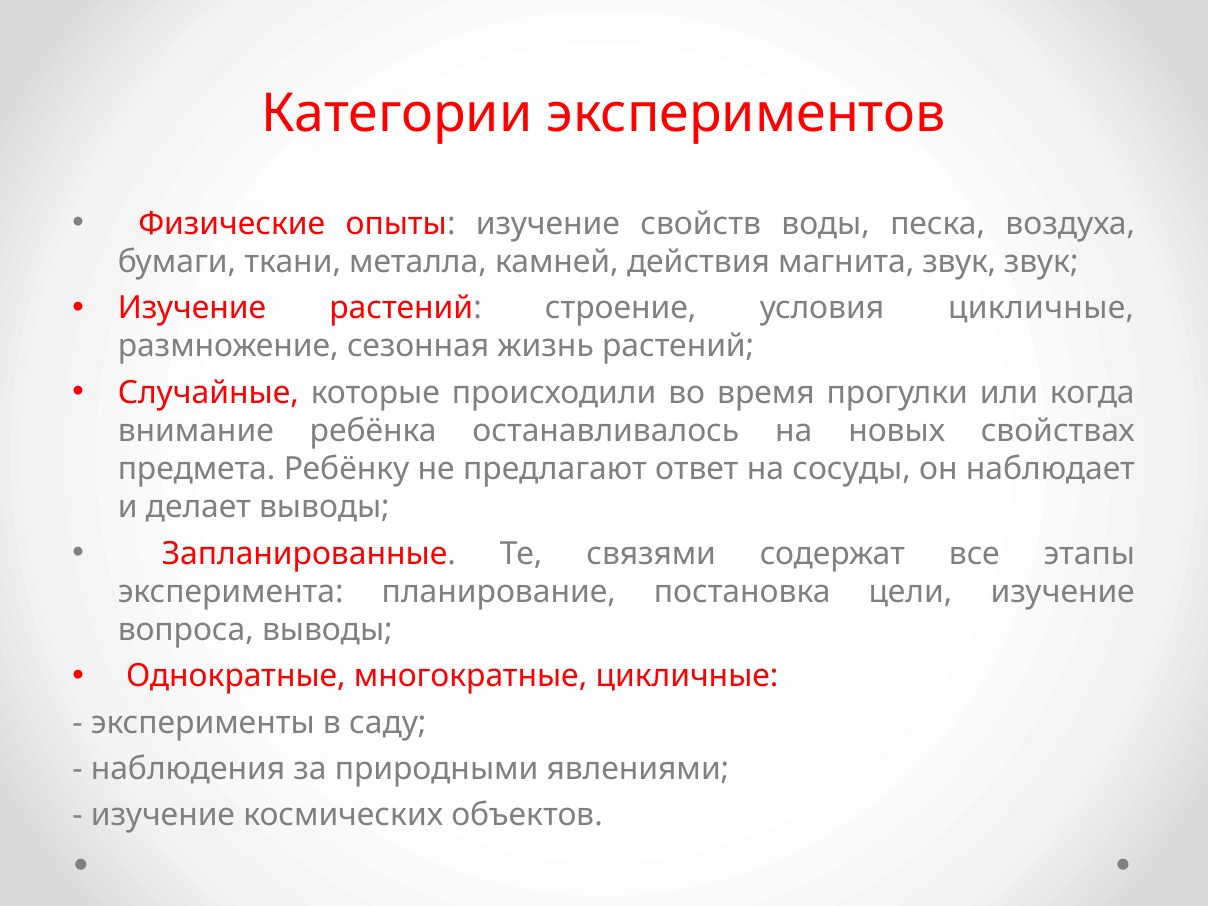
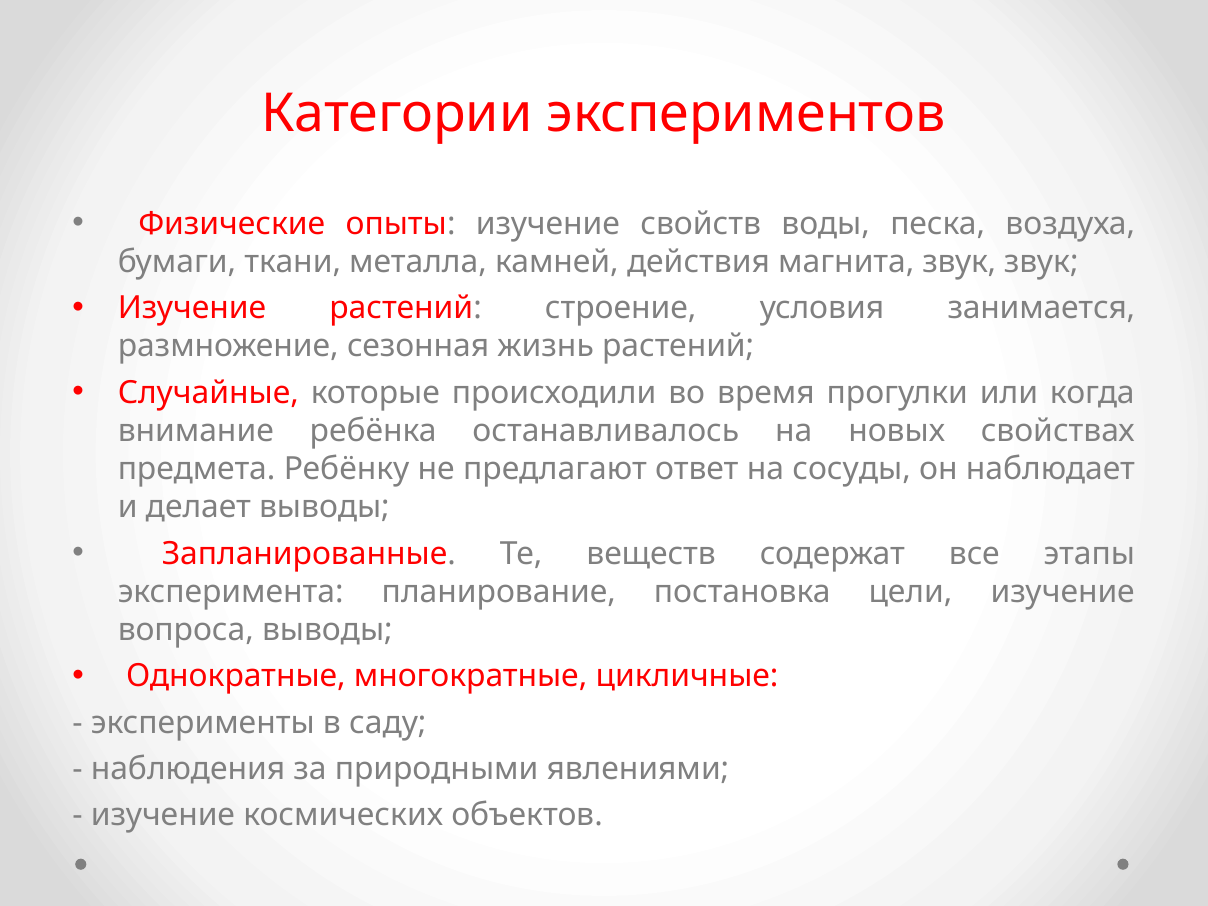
условия цикличные: цикличные -> занимается (1041, 308)
связями: связями -> веществ (651, 554)
